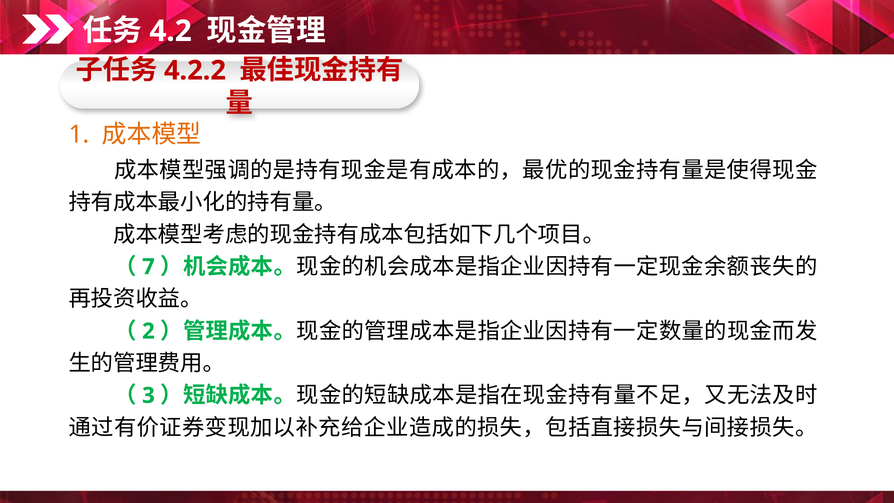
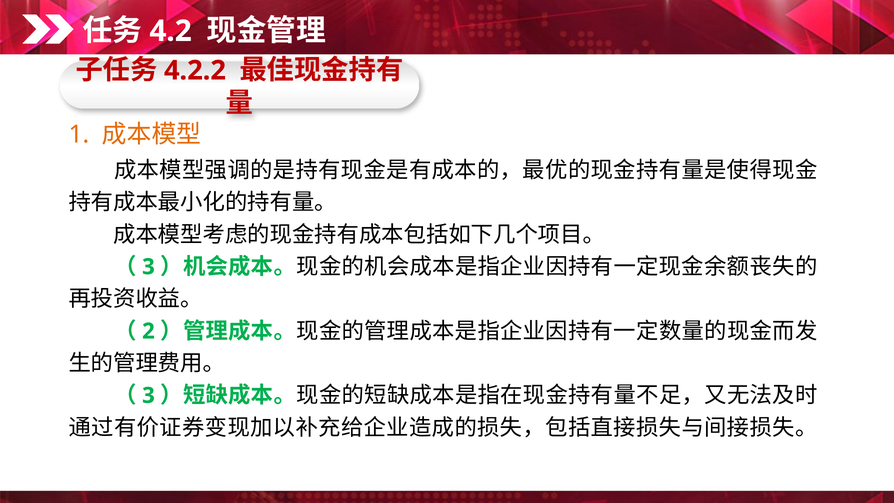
7: 7 -> 3 (148, 267)
